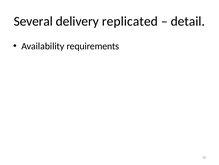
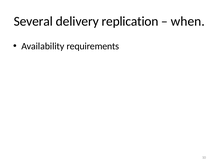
replicated: replicated -> replication (130, 21)
detail: detail -> when (188, 21)
